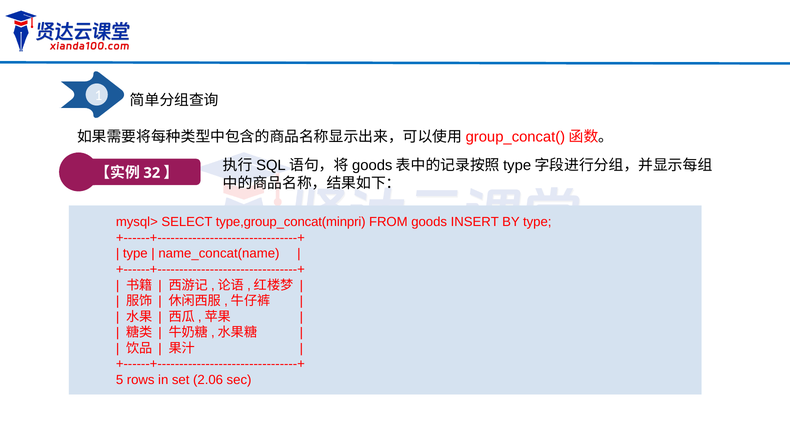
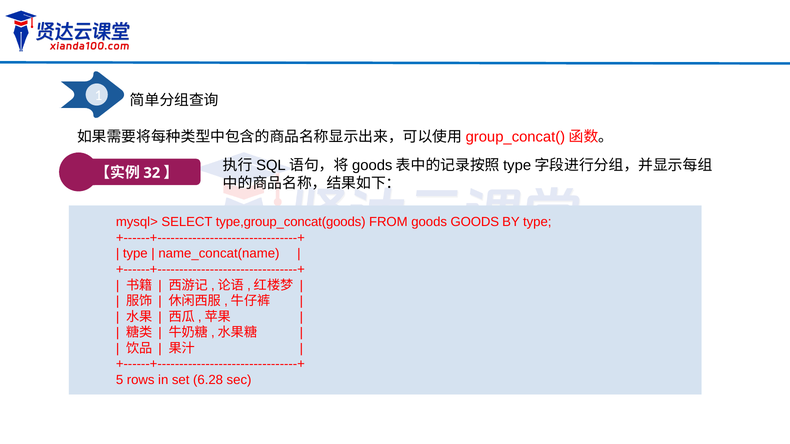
type,group_concat(minpri: type,group_concat(minpri -> type,group_concat(goods (291, 222)
goods INSERT: INSERT -> GOODS (475, 222)
2.06: 2.06 -> 6.28 (208, 380)
